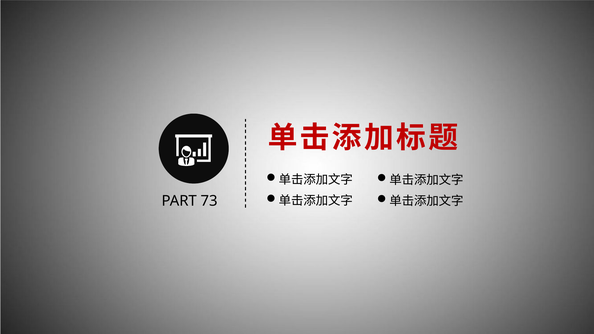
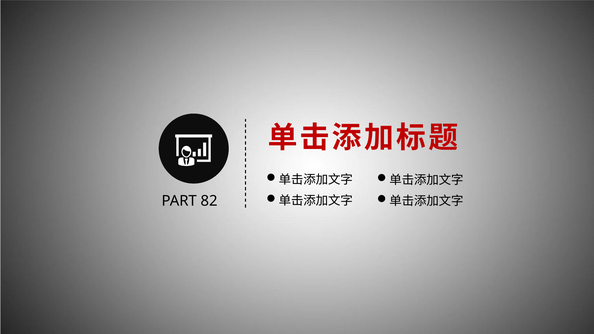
73: 73 -> 82 (209, 201)
